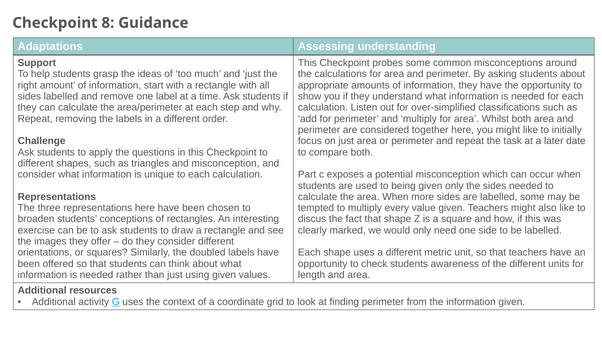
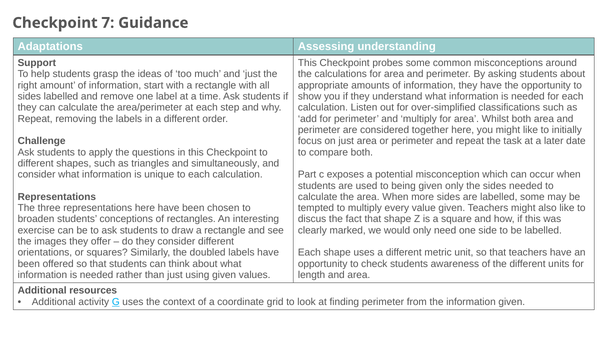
8: 8 -> 7 (108, 23)
and misconception: misconception -> simultaneously (226, 163)
